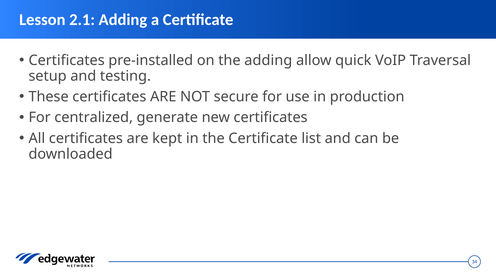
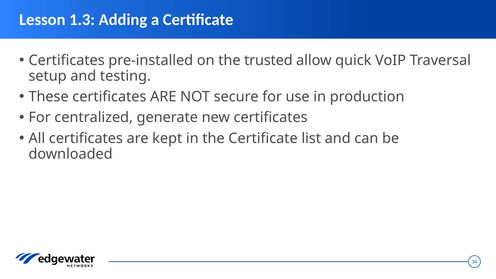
2.1: 2.1 -> 1.3 (82, 20)
the adding: adding -> trusted (268, 60)
